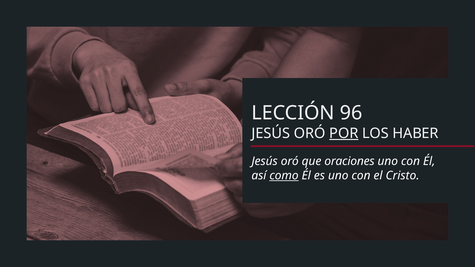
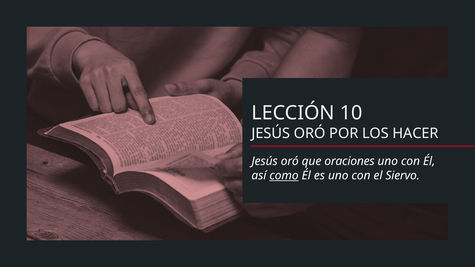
96: 96 -> 10 (351, 113)
POR underline: present -> none (344, 133)
HABER: HABER -> HACER (416, 133)
Cristo: Cristo -> Siervo (403, 176)
